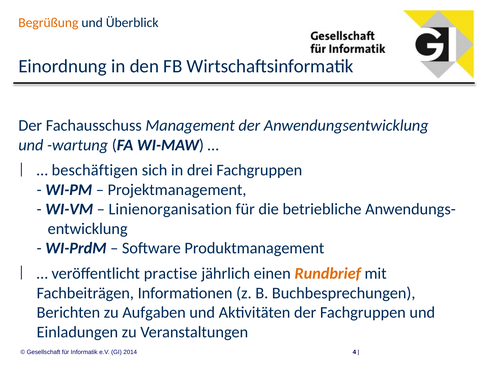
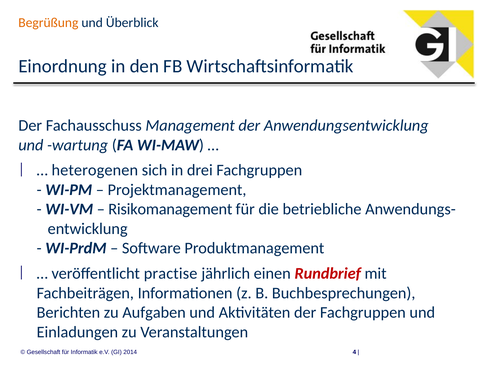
beschäftigen: beschäftigen -> heterogenen (95, 170)
Linienorganisation: Linienorganisation -> Risikomanagement (170, 209)
Rundbrief colour: orange -> red (328, 273)
